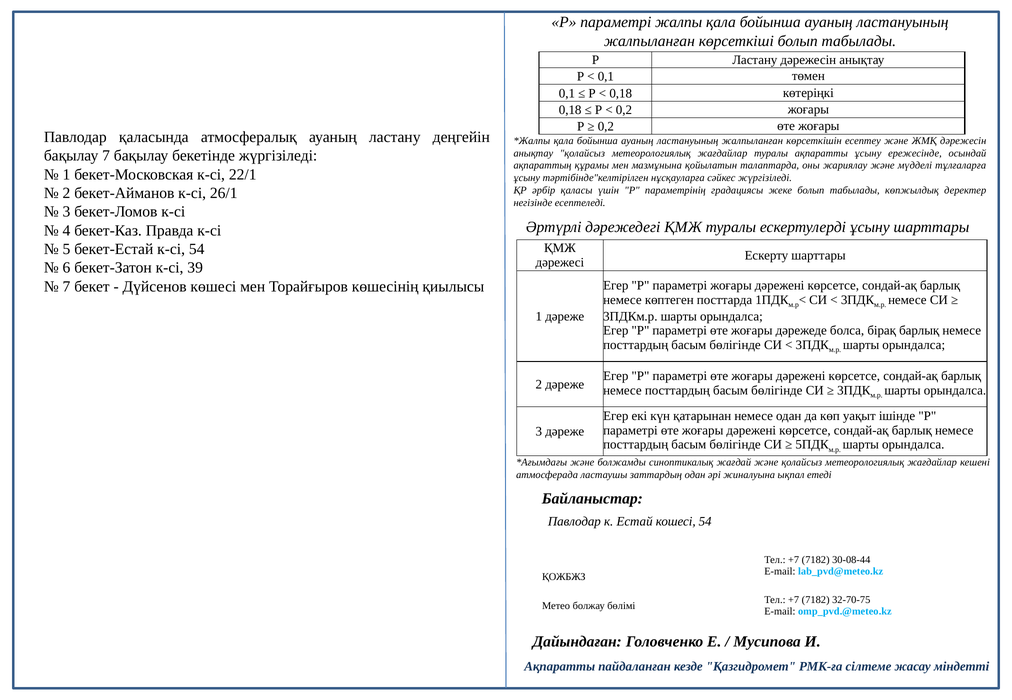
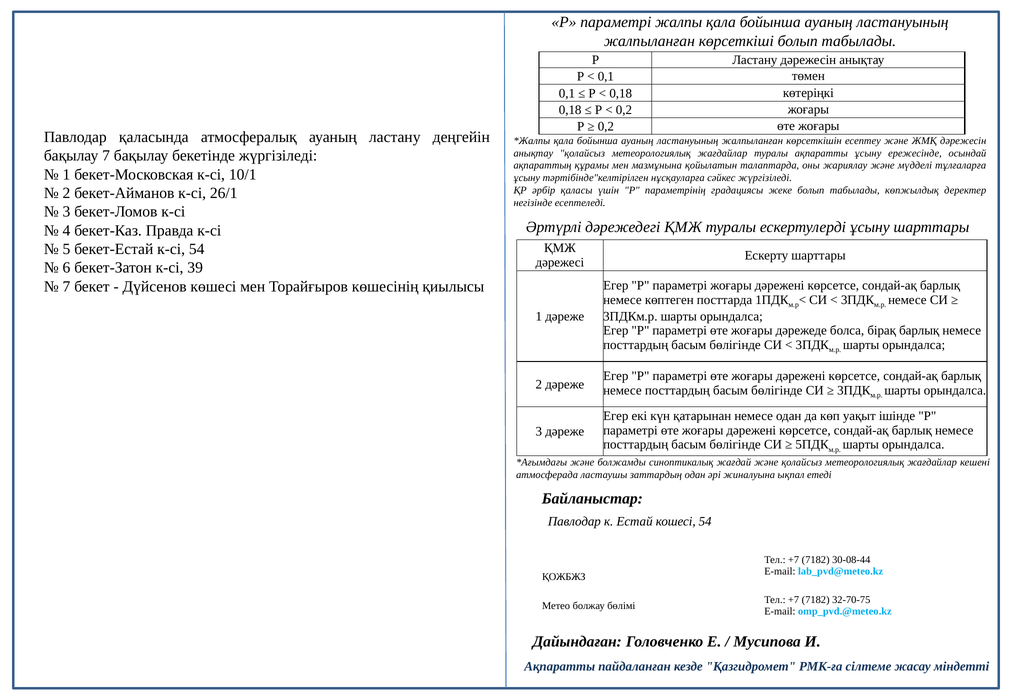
22/1: 22/1 -> 10/1 (243, 175)
